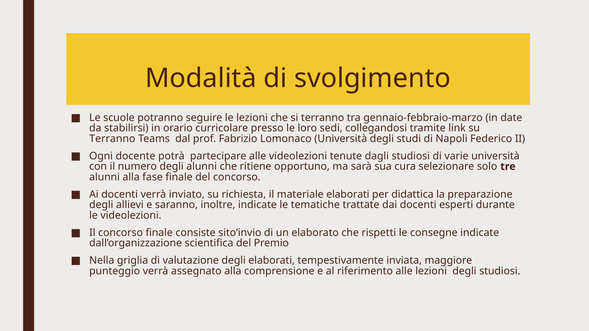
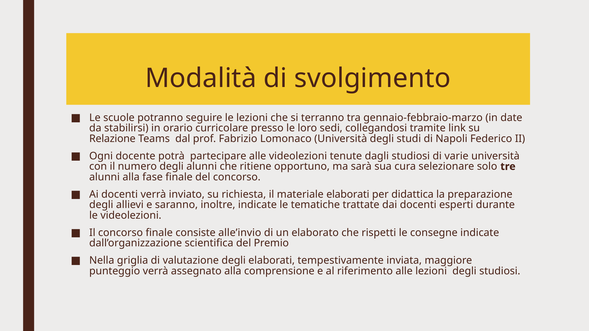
Terranno: Terranno -> Relazione (112, 139)
sito’invio: sito’invio -> alle’invio (240, 233)
